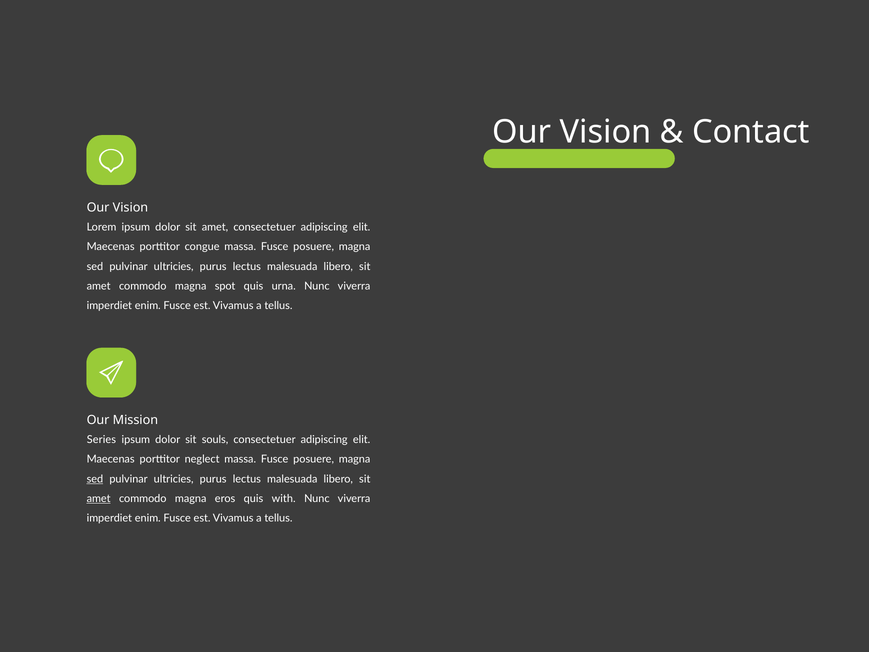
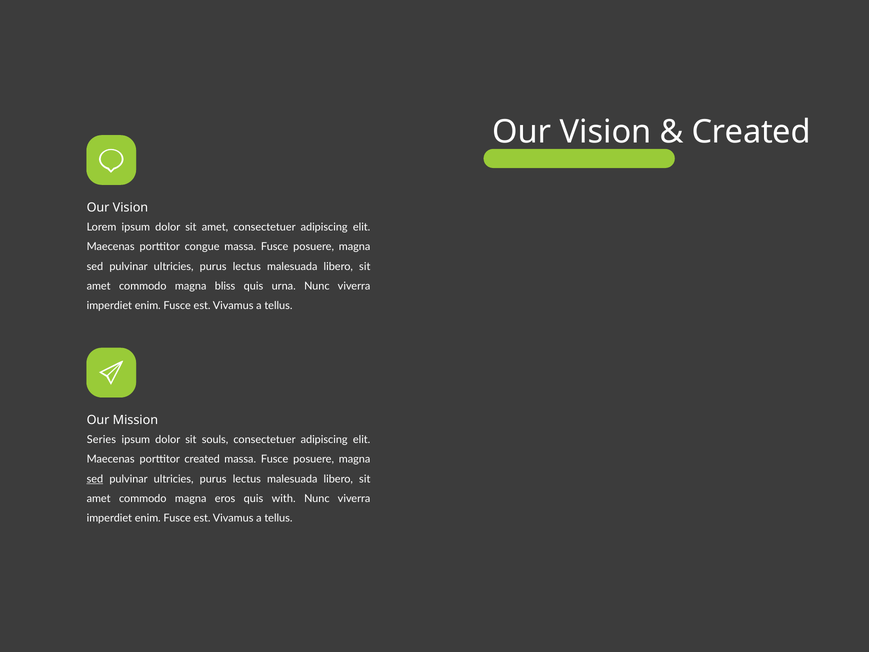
Contact: Contact -> Created (751, 132)
spot: spot -> bliss (225, 286)
porttitor neglect: neglect -> created (202, 459)
amet underline: present -> none (99, 498)
